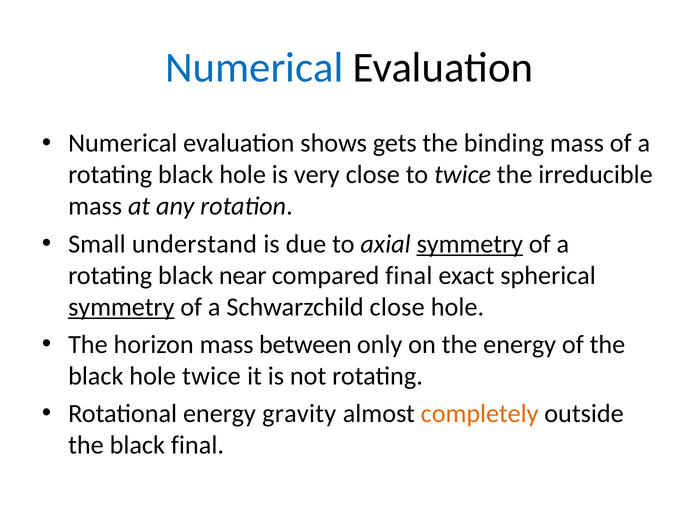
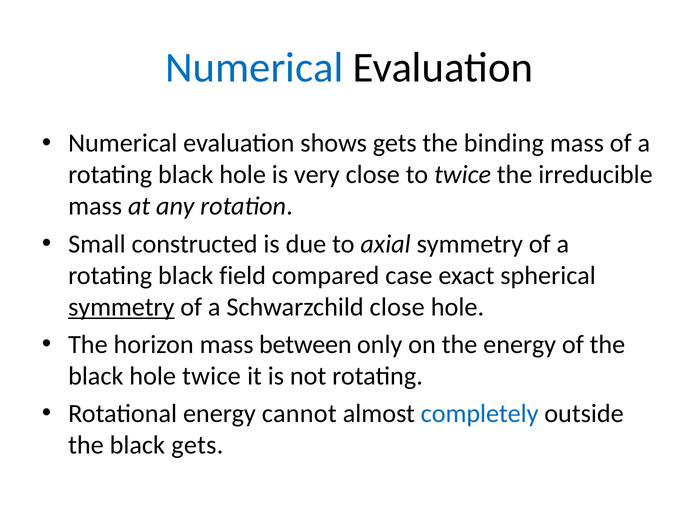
understand: understand -> constructed (195, 244)
symmetry underline: present -> none (470, 244)
near: near -> field (243, 276)
compared final: final -> case (409, 276)
gravity: gravity -> cannot (299, 414)
completely colour: orange -> blue (480, 414)
black final: final -> gets (197, 445)
